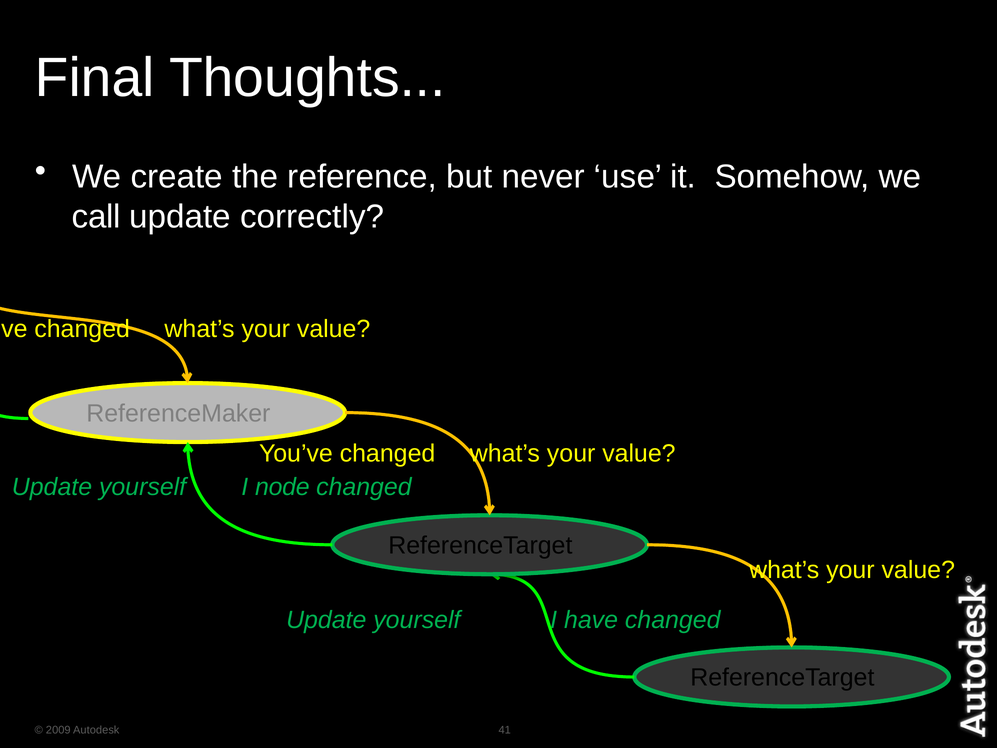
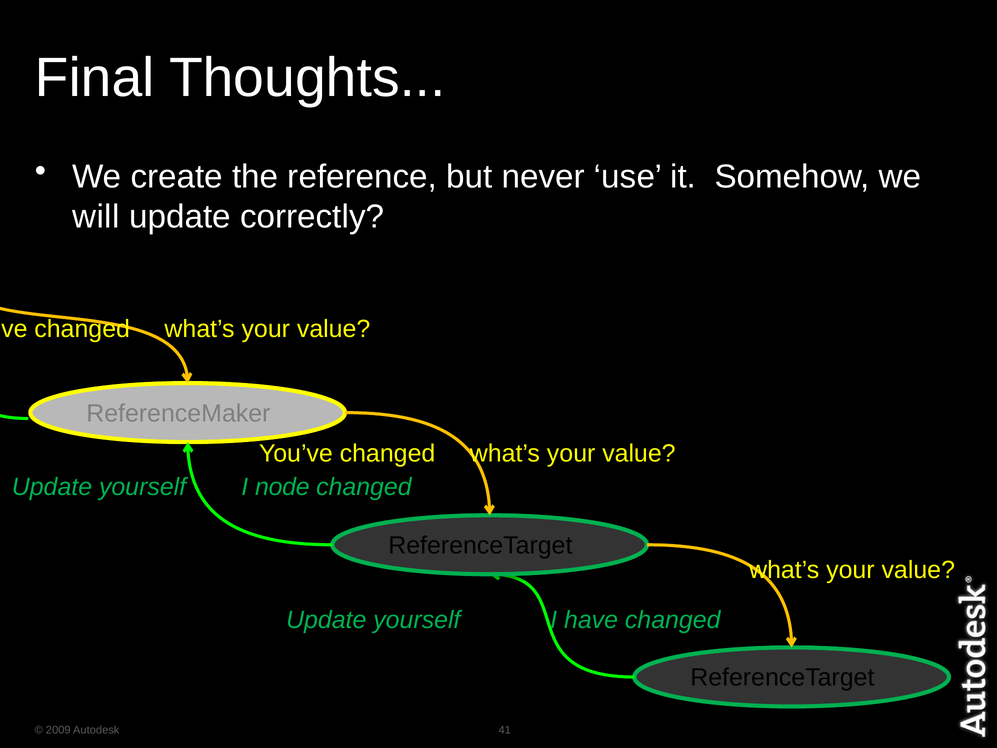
call: call -> will (96, 217)
